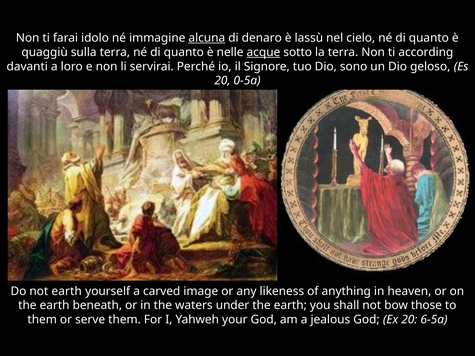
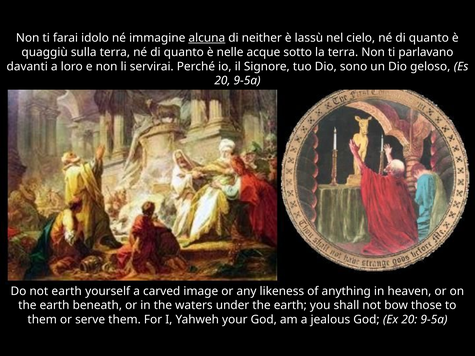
denaro: denaro -> neither (262, 38)
acque underline: present -> none (263, 52)
according: according -> parlavano (426, 52)
0-5a: 0-5a -> 9-5a (247, 81)
Ex 20 6-5a: 6-5a -> 9-5a (434, 320)
